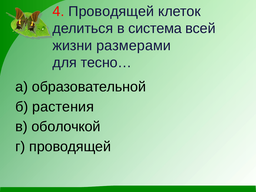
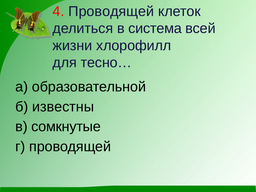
размерами: размерами -> хлорофилл (134, 46)
растения: растения -> известны (63, 107)
оболочкой: оболочкой -> сомкнутые (66, 127)
